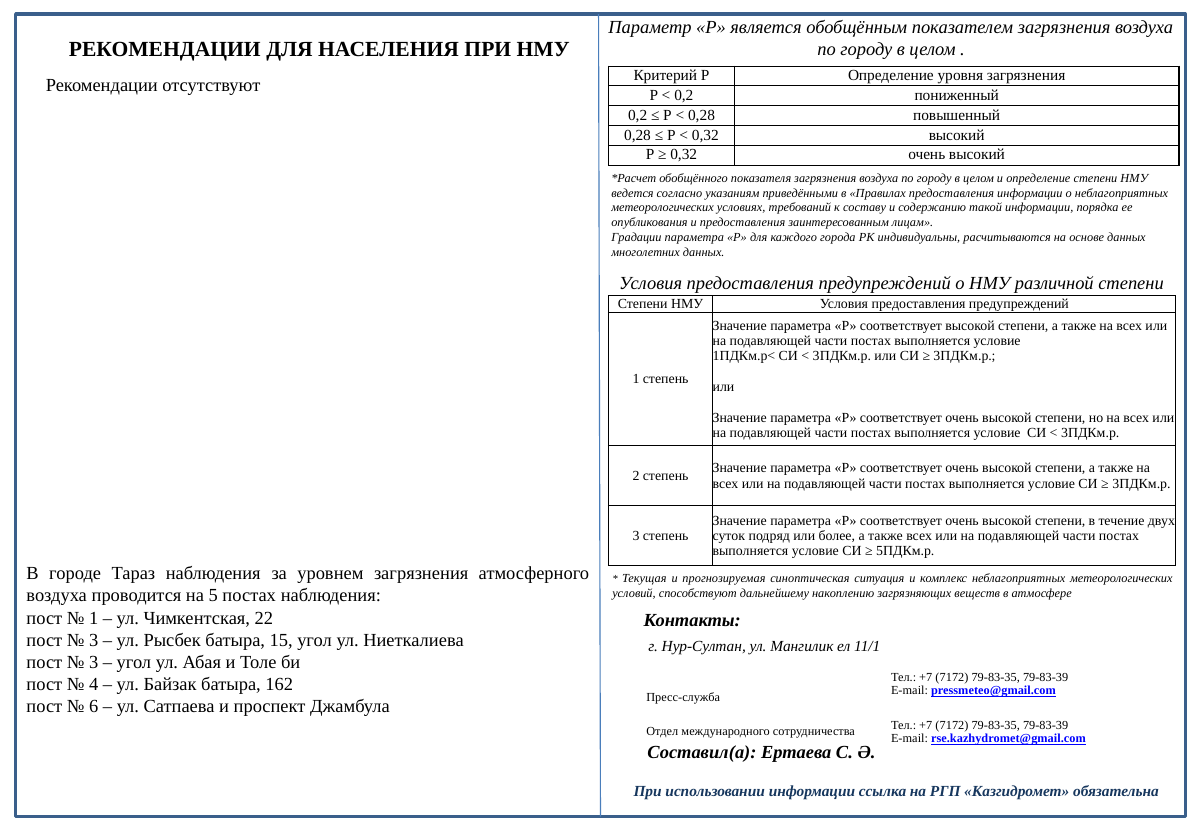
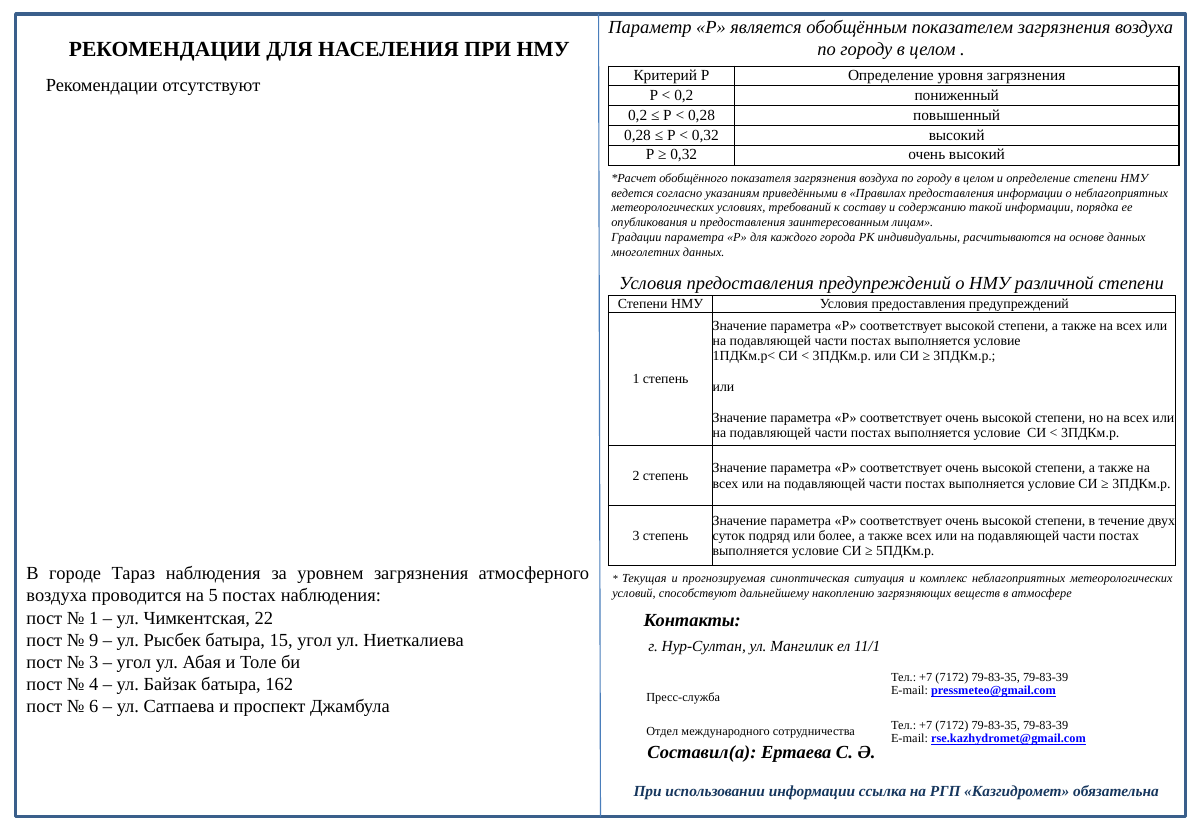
3: 3 -> 9 (94, 640)
